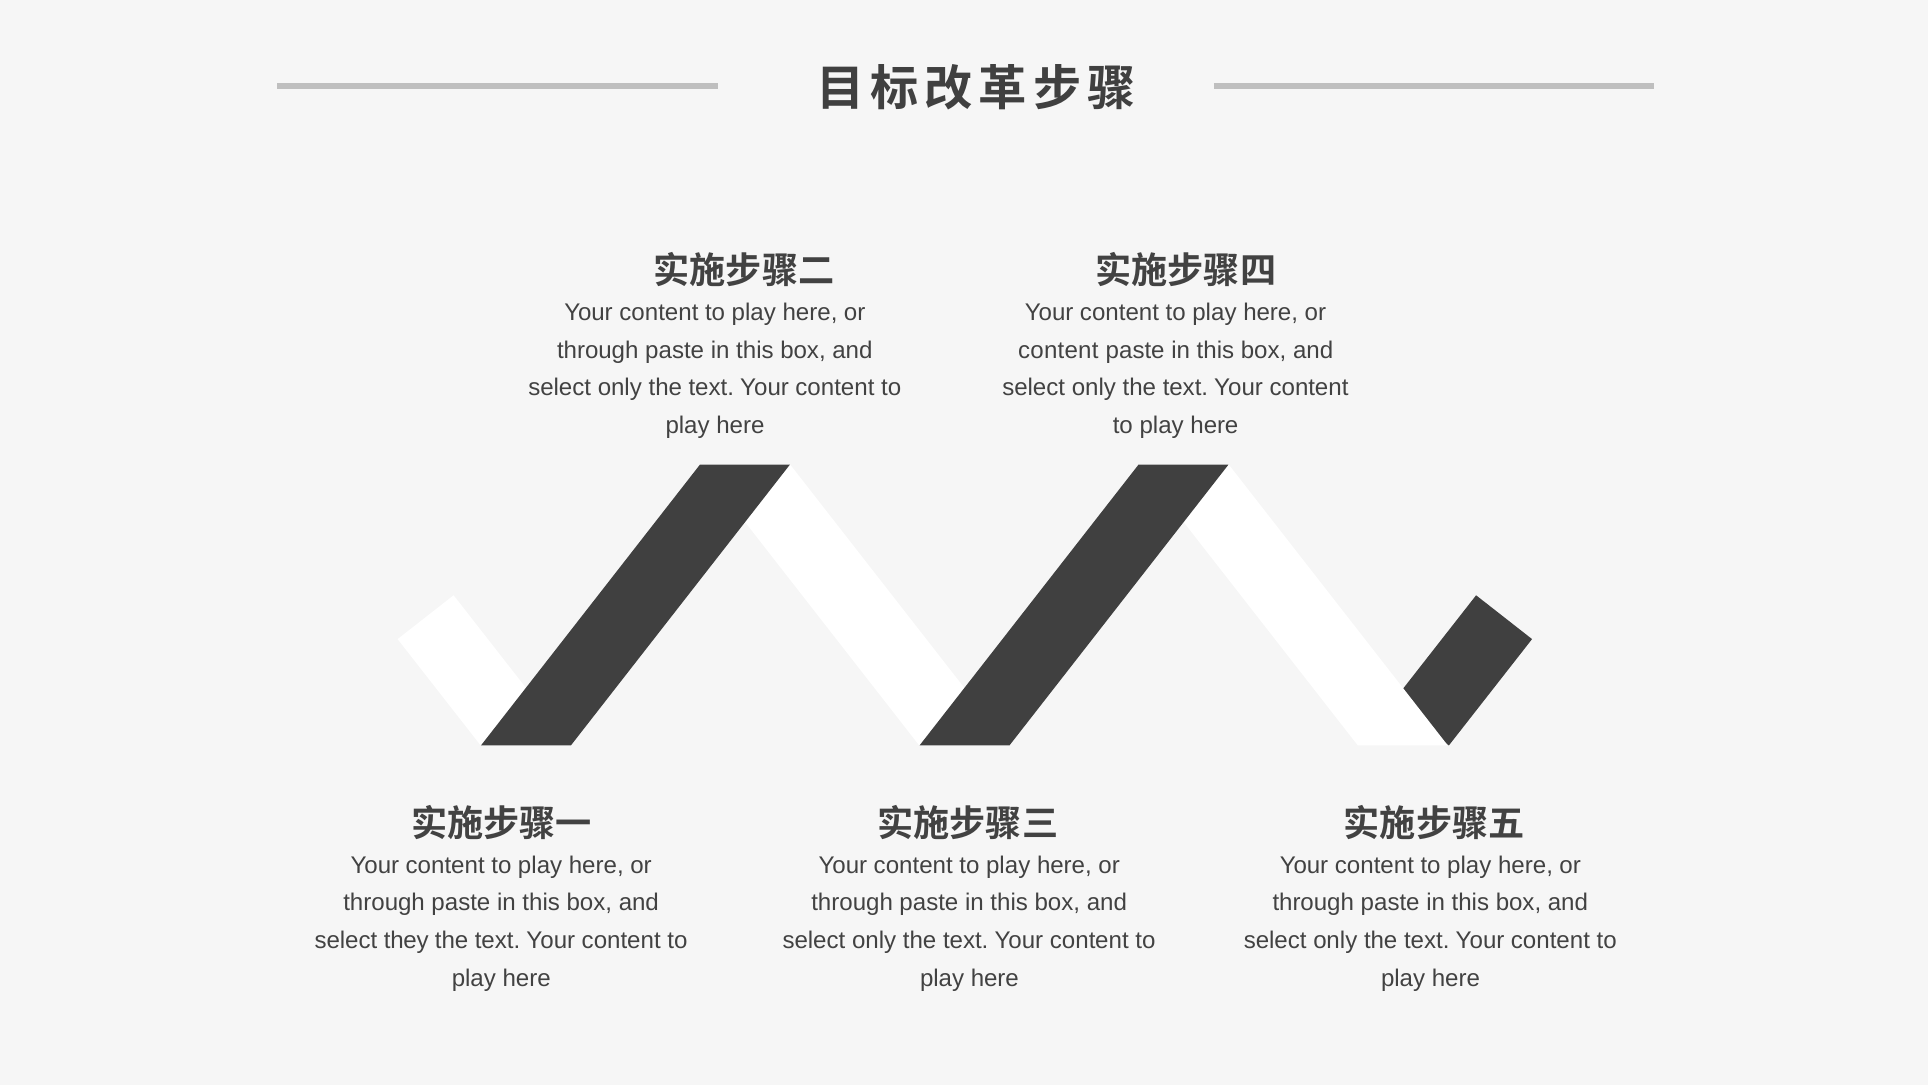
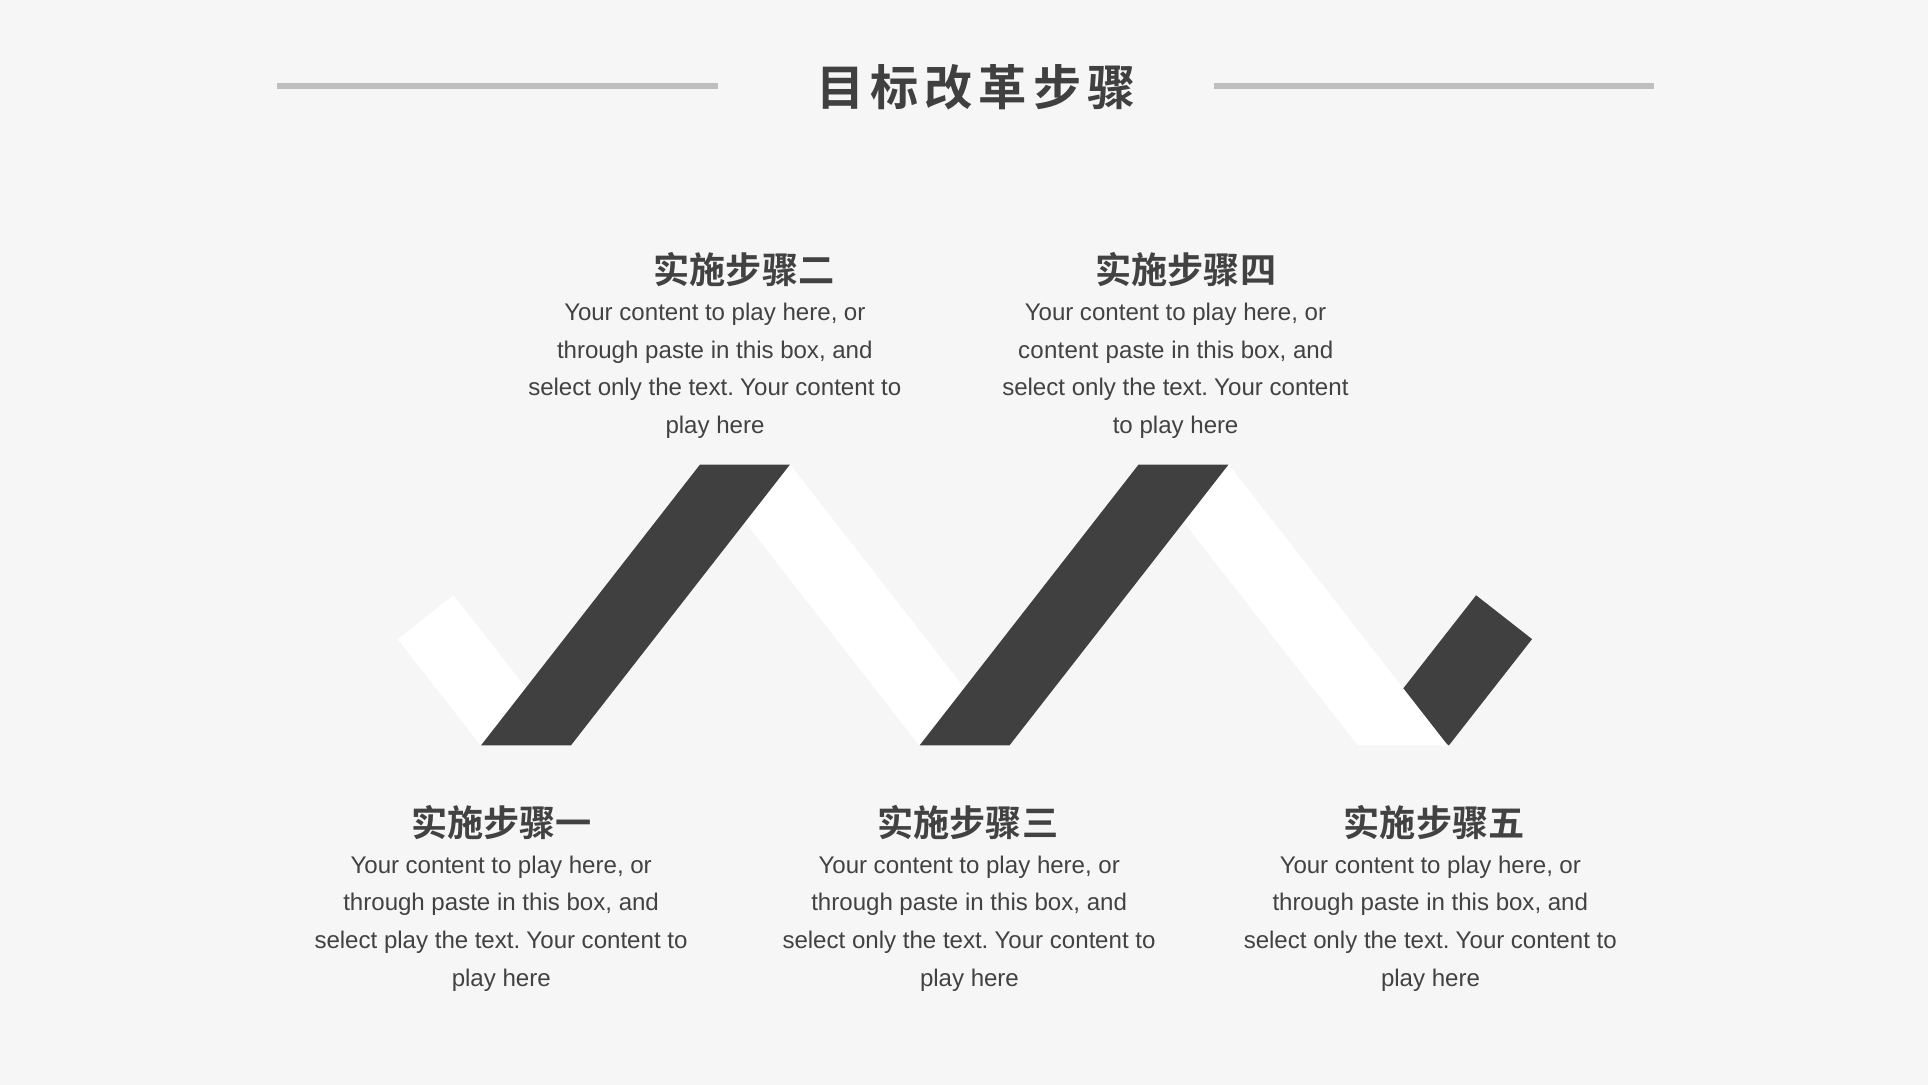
select they: they -> play (406, 940)
